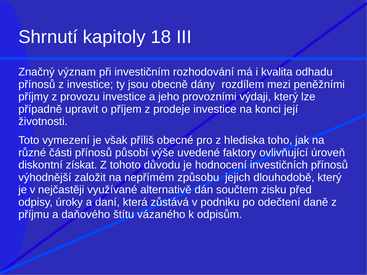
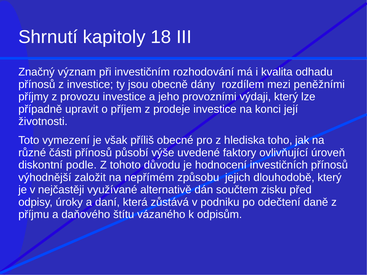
získat: získat -> podle (81, 165)
